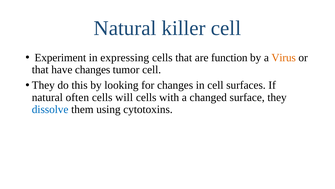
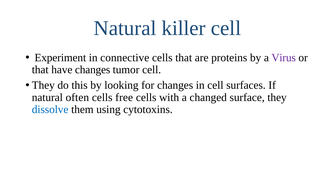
expressing: expressing -> connective (125, 57)
function: function -> proteins (229, 57)
Virus colour: orange -> purple (284, 57)
will: will -> free (124, 97)
